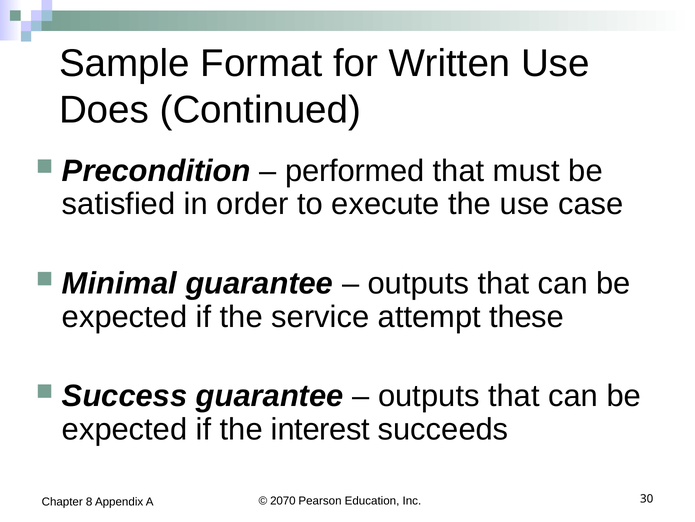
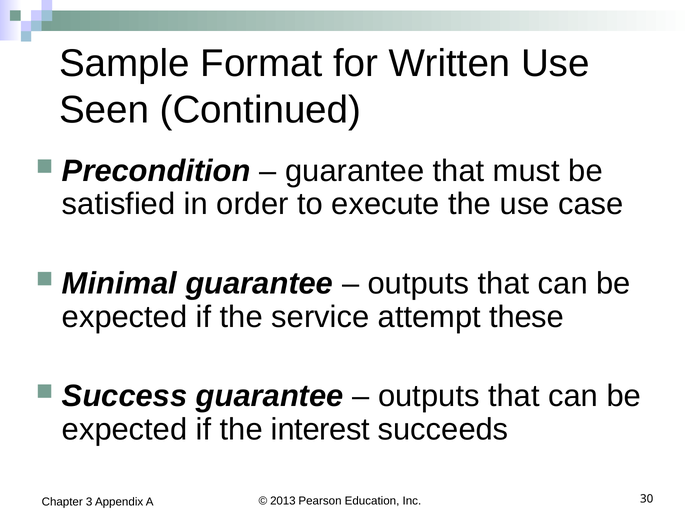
Does: Does -> Seen (104, 110)
performed: performed -> guarantee (355, 171)
2070: 2070 -> 2013 (283, 500)
8: 8 -> 3 (89, 501)
